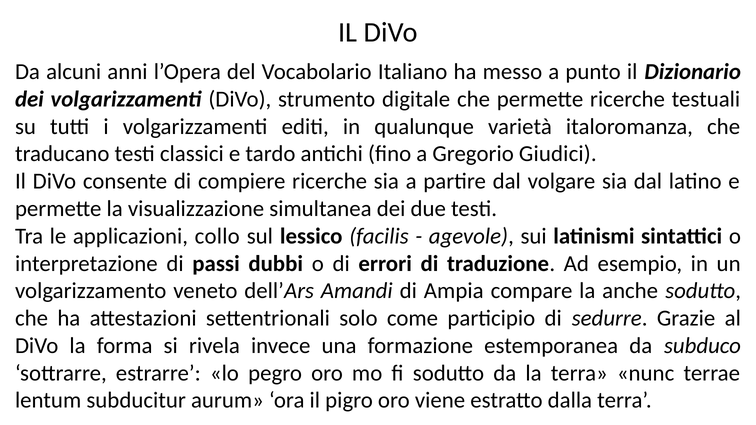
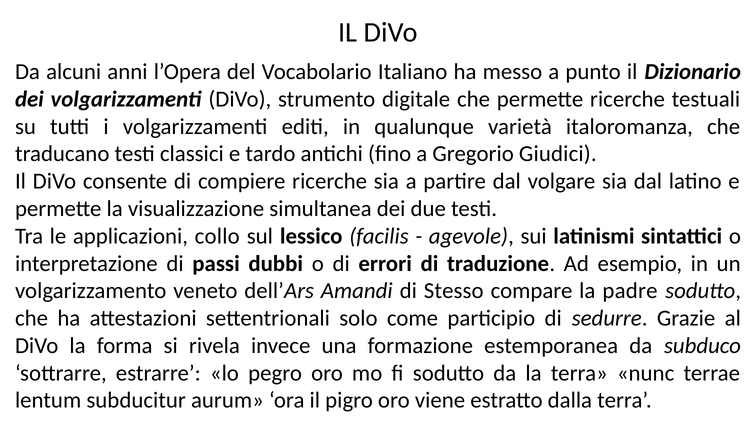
Ampia: Ampia -> Stesso (454, 291)
anche: anche -> padre (630, 291)
